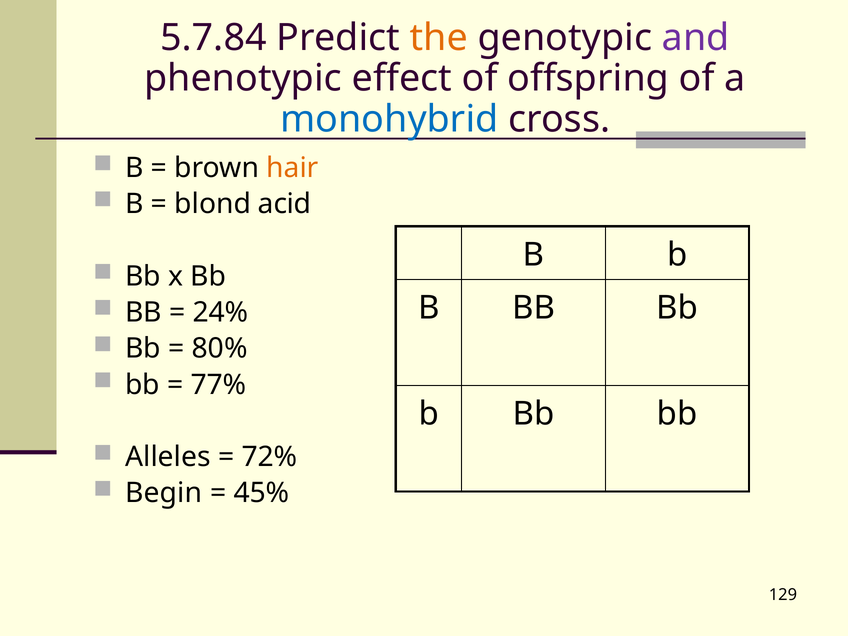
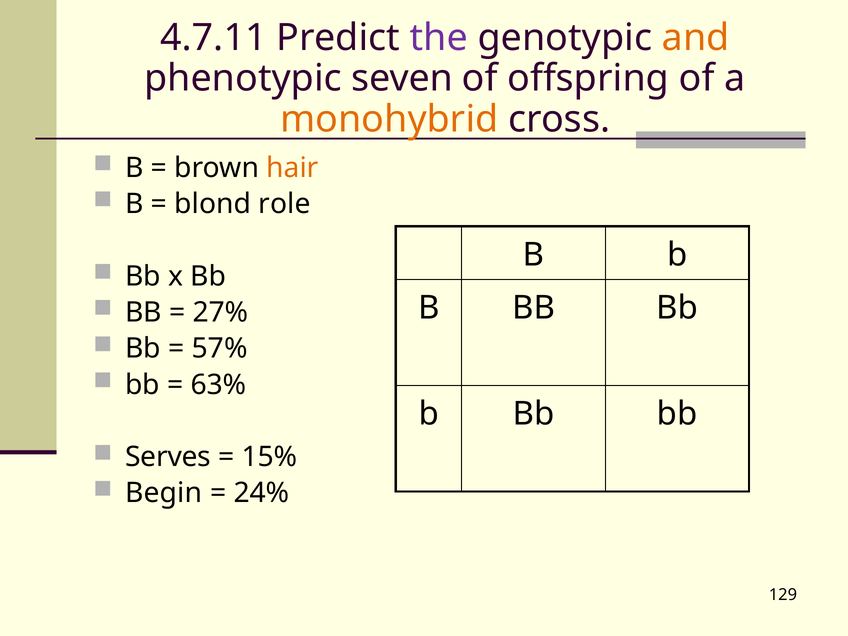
5.7.84: 5.7.84 -> 4.7.11 (213, 38)
the colour: orange -> purple (439, 38)
and colour: purple -> orange (696, 38)
effect: effect -> seven (402, 79)
monohybrid colour: blue -> orange (389, 119)
acid: acid -> role (284, 204)
24%: 24% -> 27% (221, 312)
80%: 80% -> 57% (220, 349)
77%: 77% -> 63% (219, 385)
Alleles: Alleles -> Serves (168, 457)
72%: 72% -> 15% (269, 457)
45%: 45% -> 24% (261, 493)
